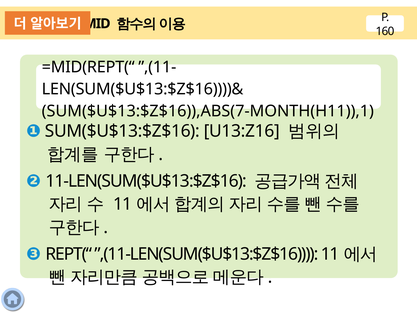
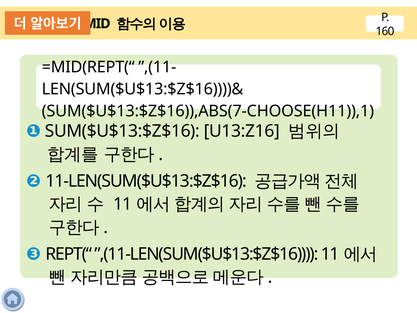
SUM($U$13:$Z$16)),ABS(7-MONTH(H11)),1: SUM($U$13:$Z$16)),ABS(7-MONTH(H11)),1 -> SUM($U$13:$Z$16)),ABS(7-CHOOSE(H11)),1 (208, 111)
